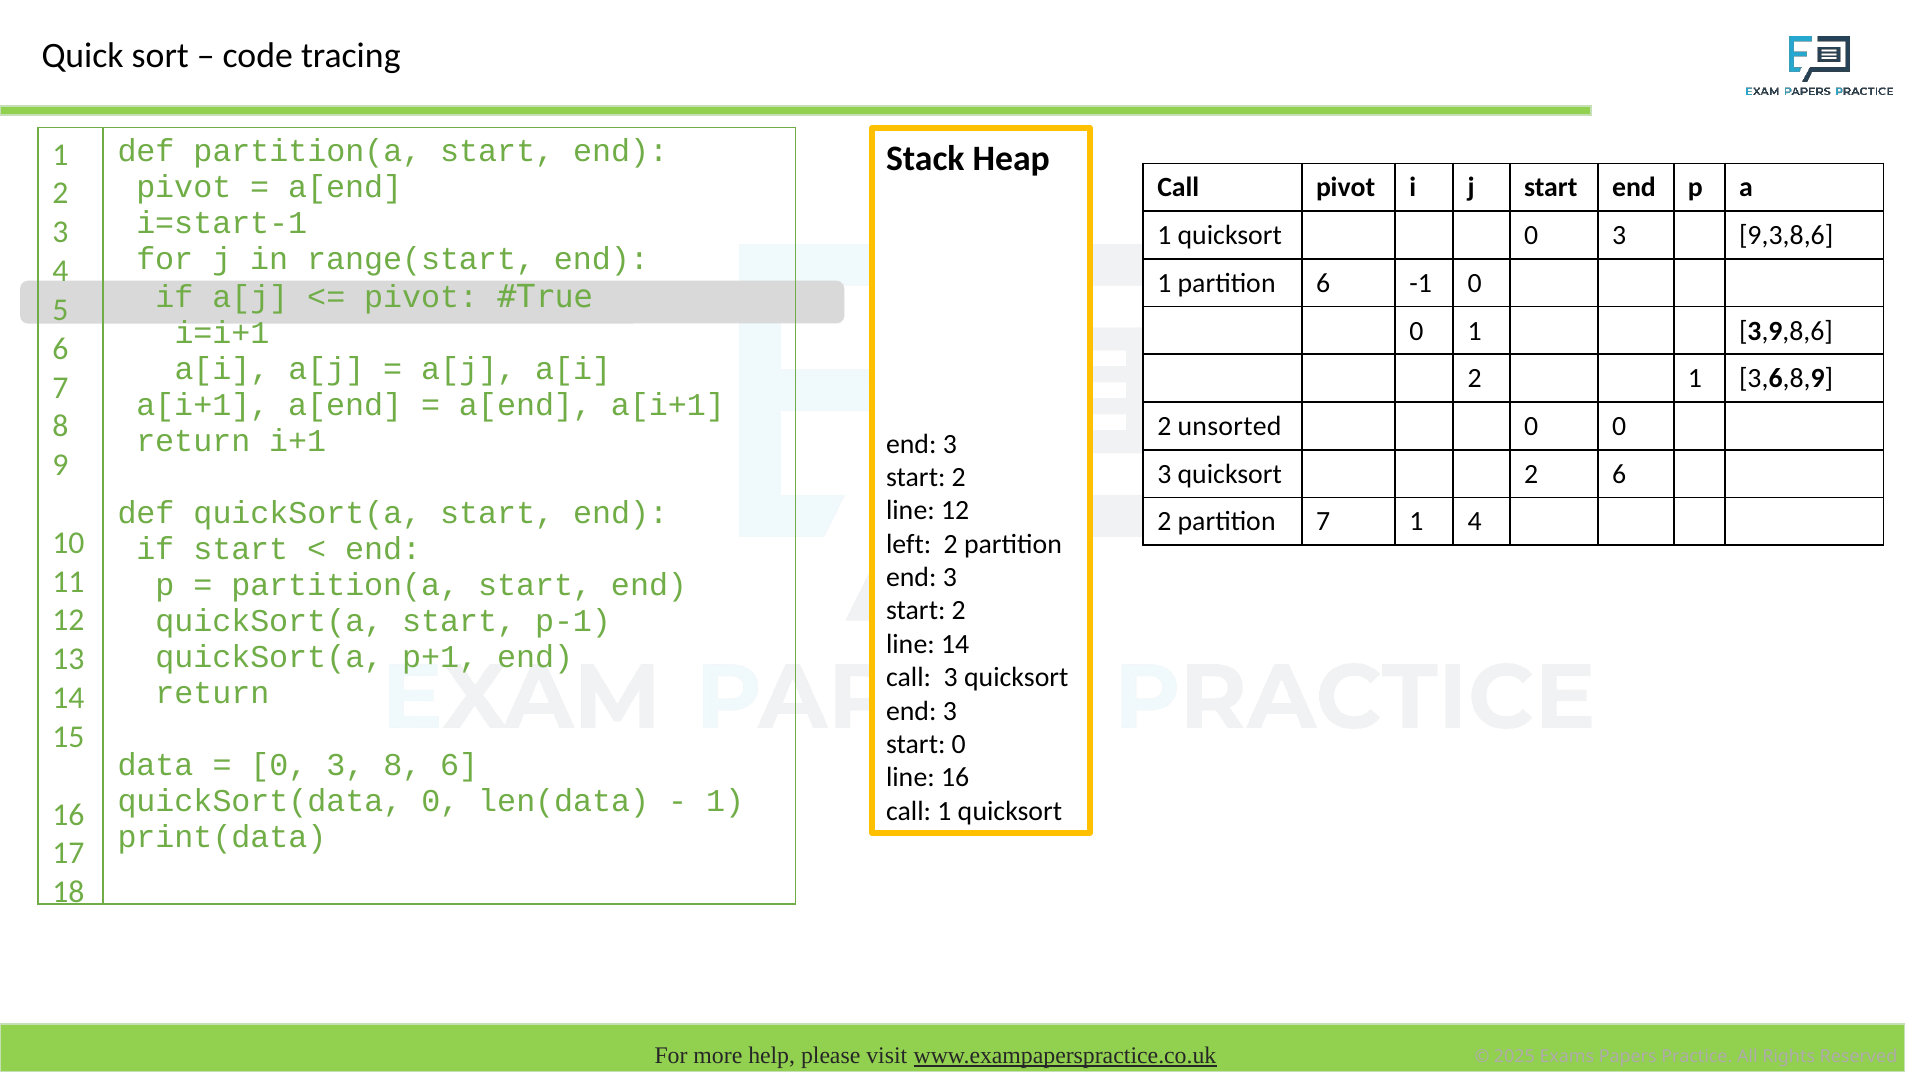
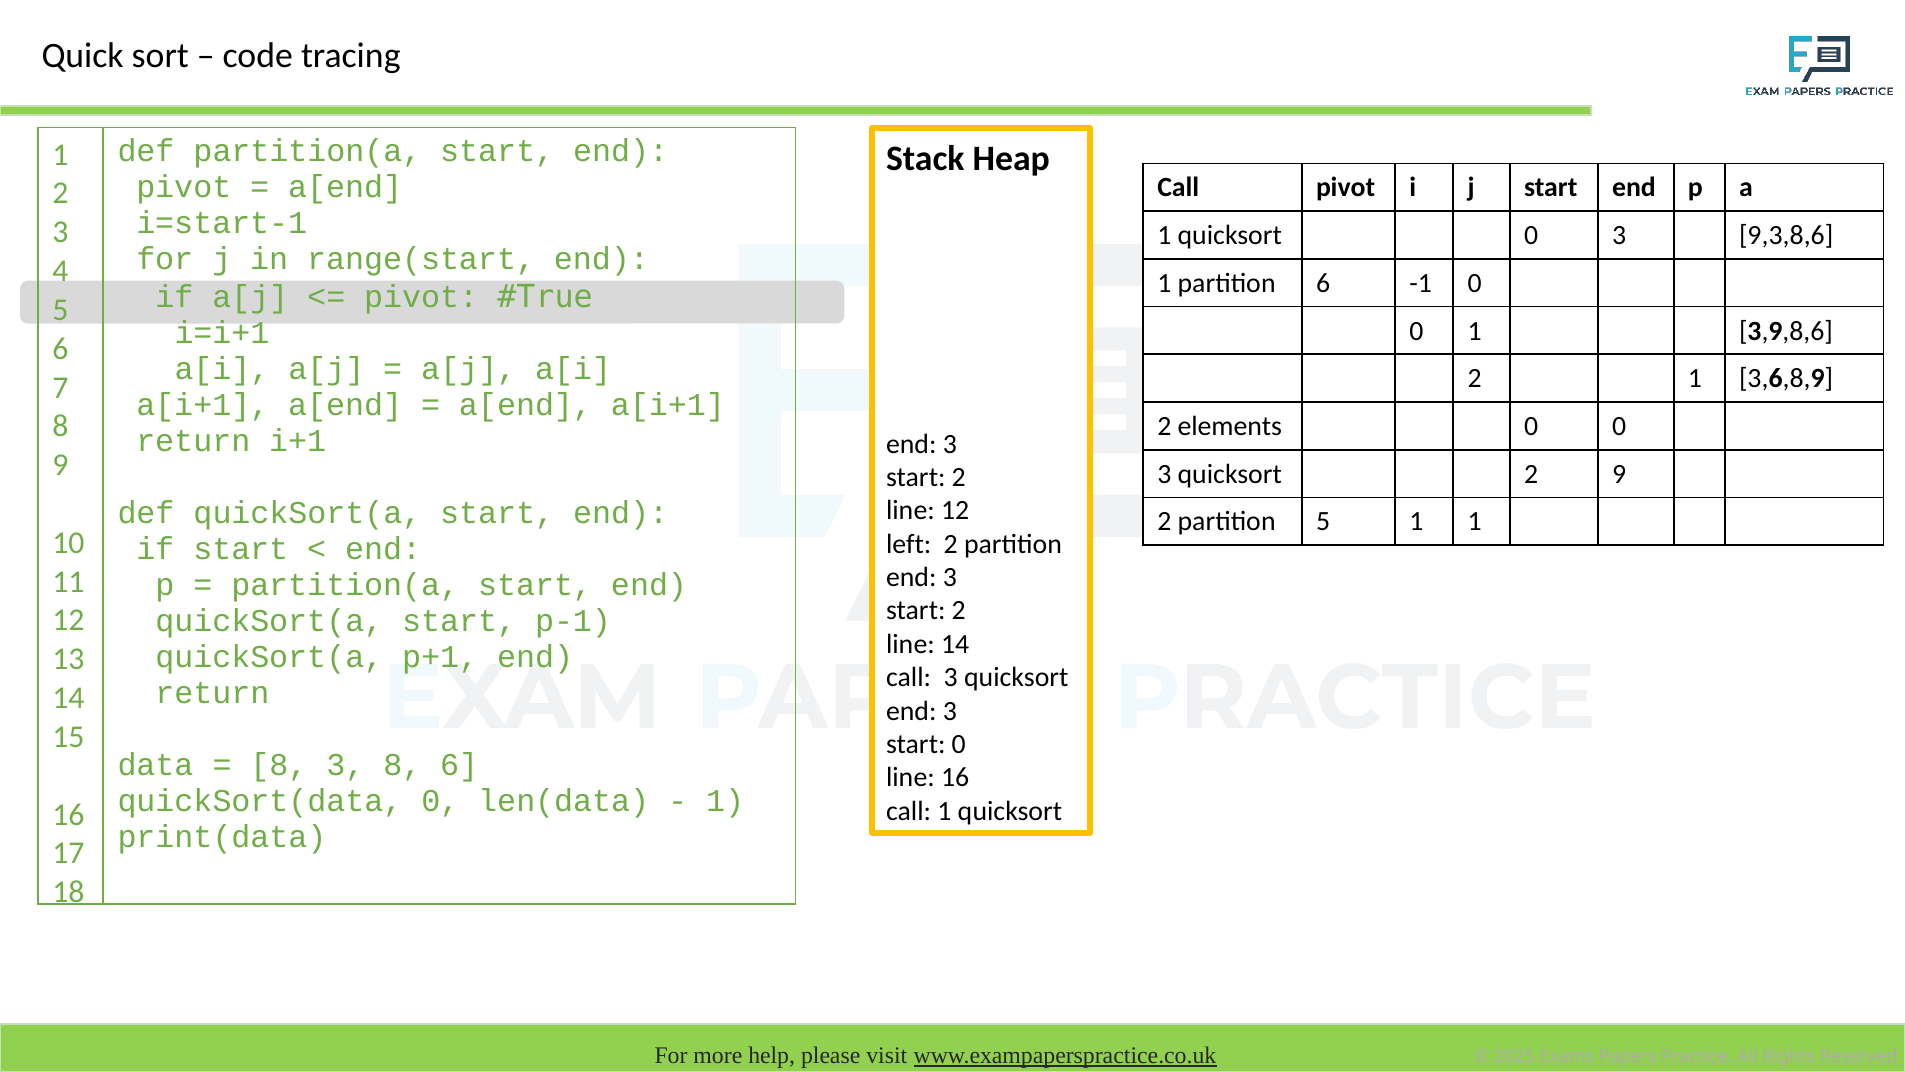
unsorted: unsorted -> elements (1230, 426)
2 6: 6 -> 9 (1619, 474)
partition 7: 7 -> 5 (1323, 522)
4: 4 -> 1 (1475, 522)
0: 0 -> 8 (279, 765)
